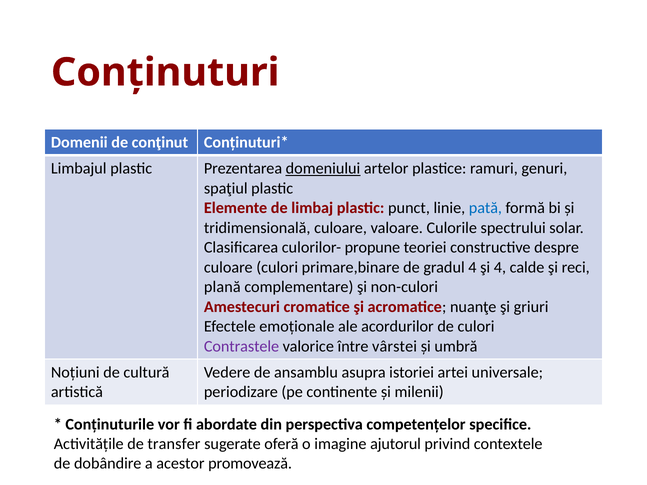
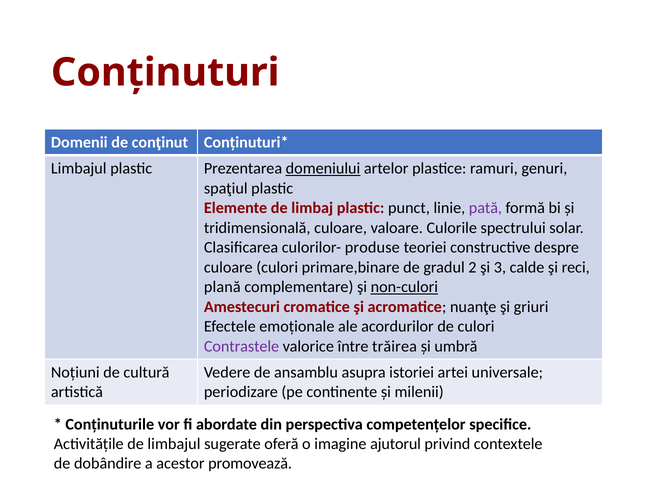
pată colour: blue -> purple (485, 208)
propune: propune -> produse (372, 248)
gradul 4: 4 -> 2 (472, 267)
şi 4: 4 -> 3 (500, 267)
non-culori underline: none -> present (404, 287)
vârstei: vârstei -> trăirea (395, 346)
de transfer: transfer -> limbajul (174, 444)
